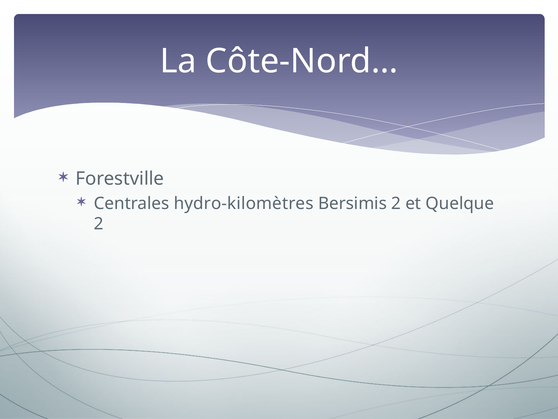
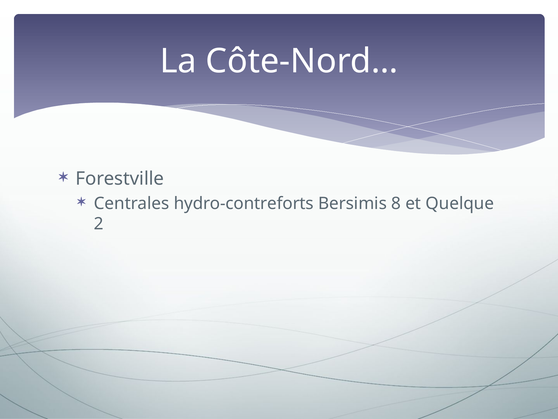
hydro-kilomètres: hydro-kilomètres -> hydro-contreforts (244, 203)
Bersimis 2: 2 -> 8 (396, 203)
